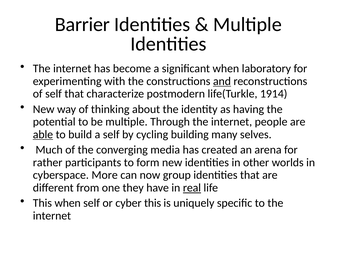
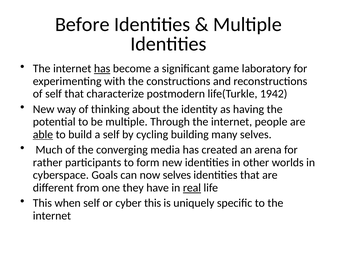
Barrier: Barrier -> Before (82, 25)
has underline: none -> present (102, 69)
significant when: when -> game (226, 69)
and underline: present -> none (222, 81)
1914: 1914 -> 1942 (274, 94)
More: More -> Goals (105, 175)
now group: group -> selves (177, 175)
